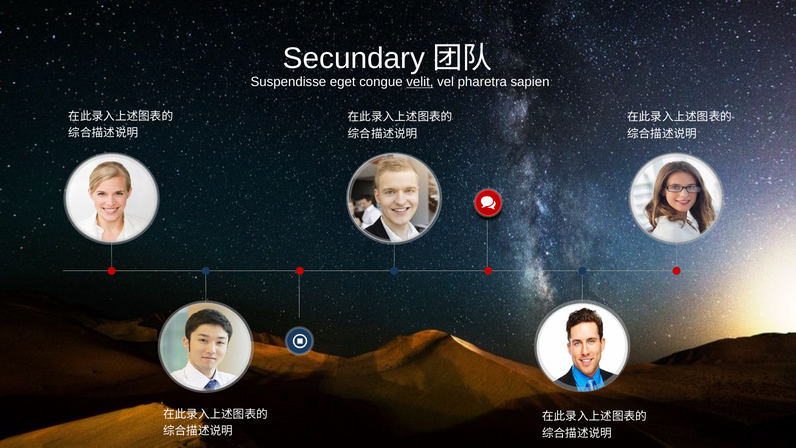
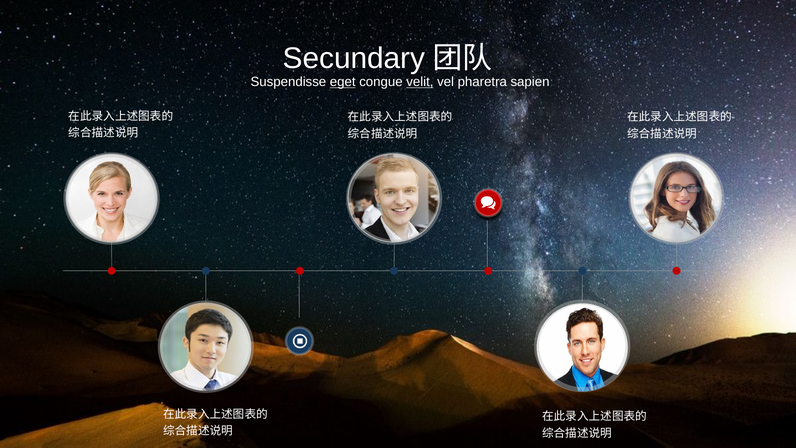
eget underline: none -> present (343, 82)
